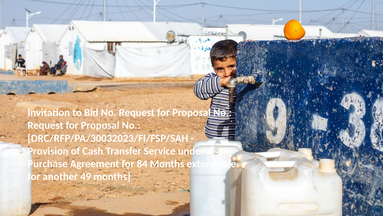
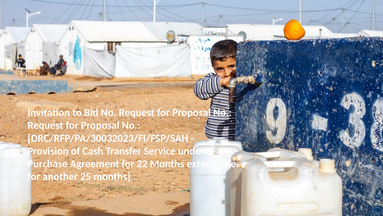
84: 84 -> 22 (142, 163)
49: 49 -> 25 (86, 176)
